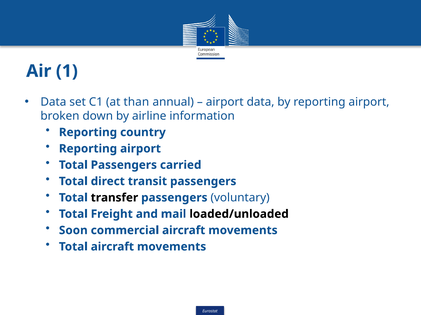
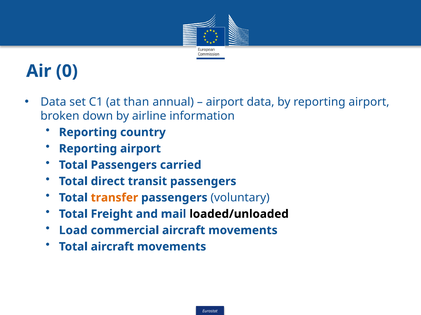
1: 1 -> 0 (67, 71)
transfer colour: black -> orange (114, 198)
Soon: Soon -> Load (73, 231)
